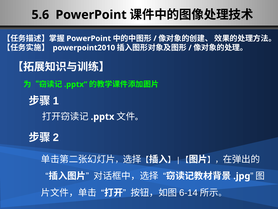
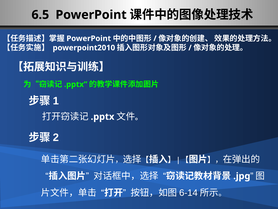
5.6: 5.6 -> 6.5 (40, 15)
